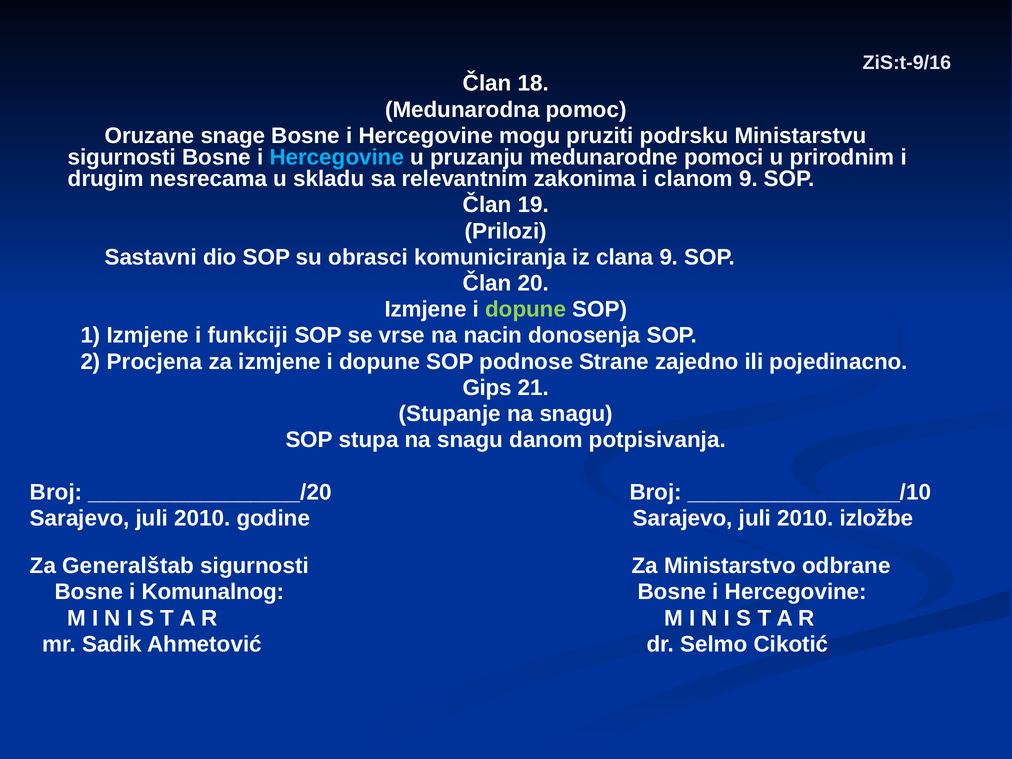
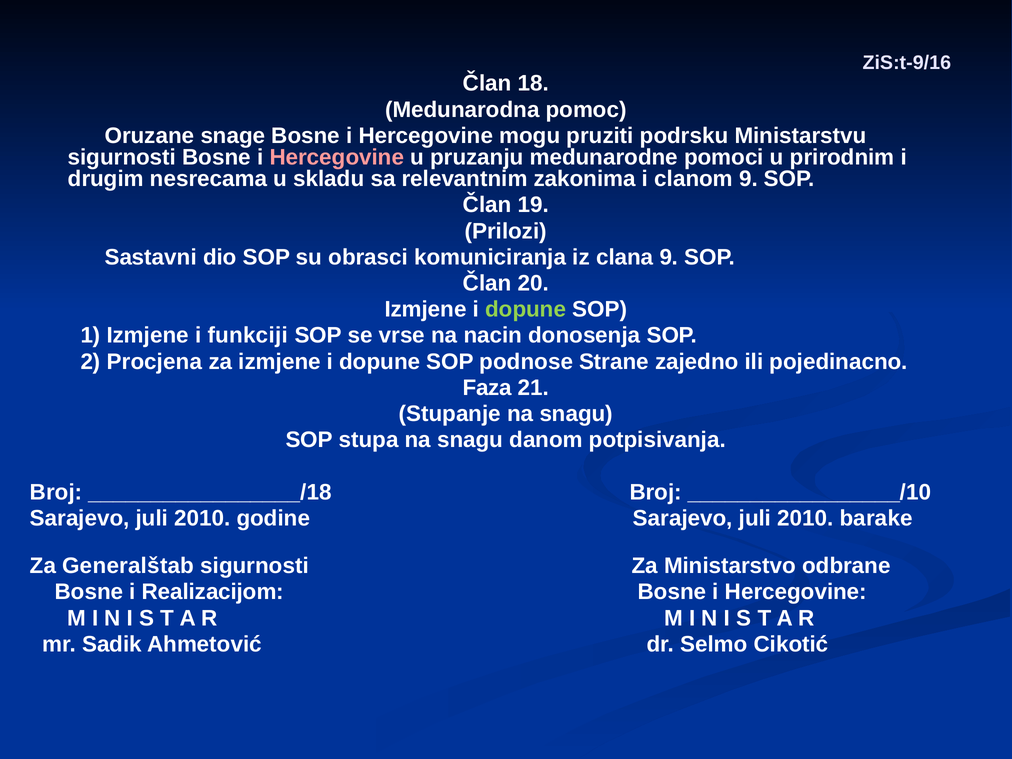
Hercegovine colour: light blue -> pink (337, 157)
Gips: Gips -> Faza (487, 388)
_________________/20: _________________/20 -> _________________/18 (210, 492)
izložbe: izložbe -> barake (876, 518)
Komunalnog: Komunalnog -> Realizacijom (213, 592)
